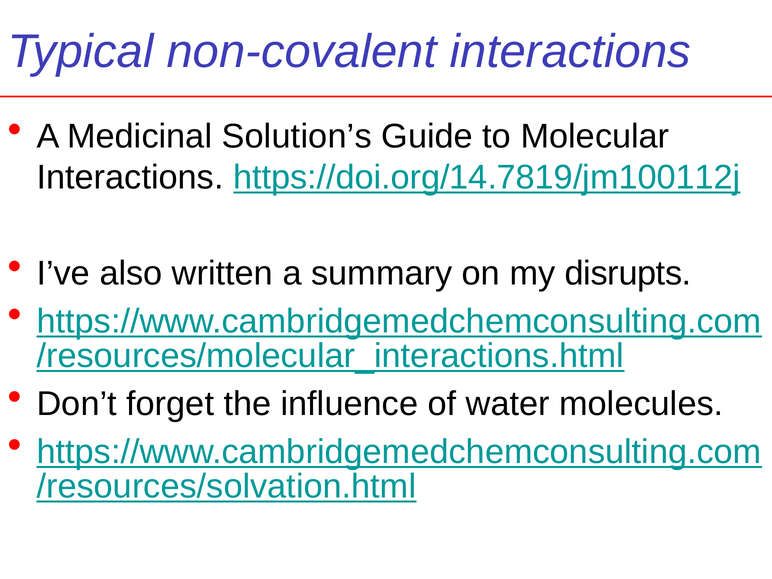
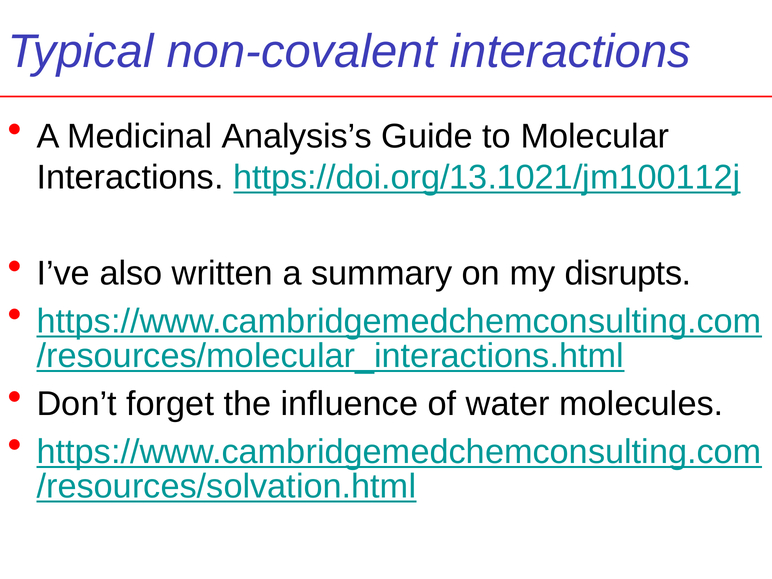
Solution’s: Solution’s -> Analysis’s (297, 136)
https://doi.org/14.7819/jm100112j: https://doi.org/14.7819/jm100112j -> https://doi.org/13.1021/jm100112j (487, 177)
